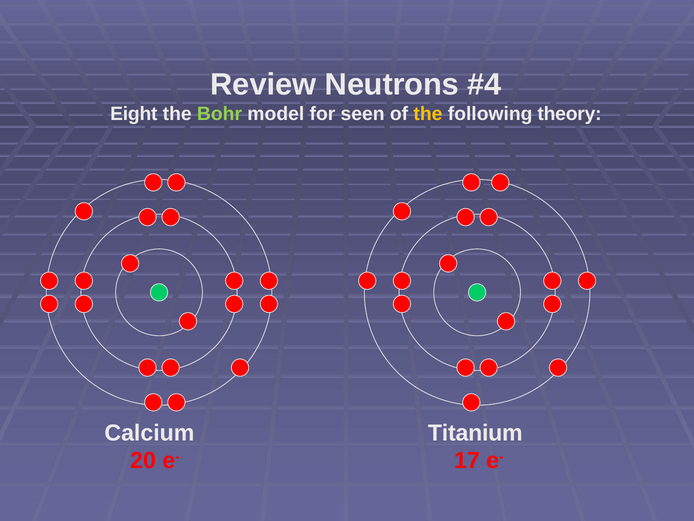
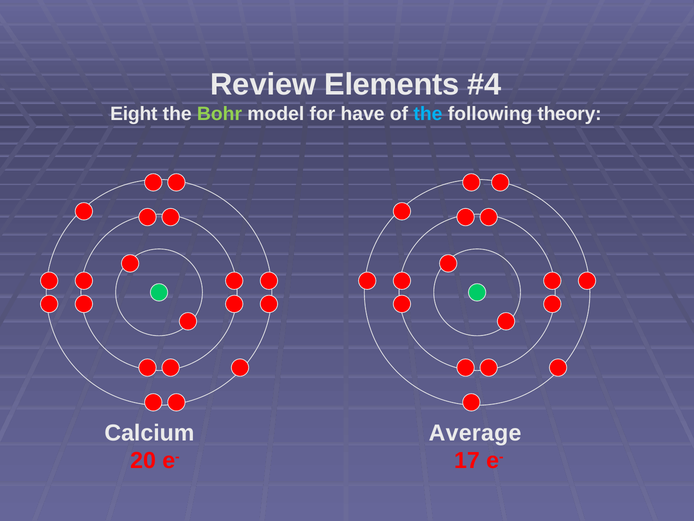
Neutrons: Neutrons -> Elements (392, 84)
seen: seen -> have (363, 114)
the colour: yellow -> light blue (428, 114)
Titanium: Titanium -> Average (475, 433)
